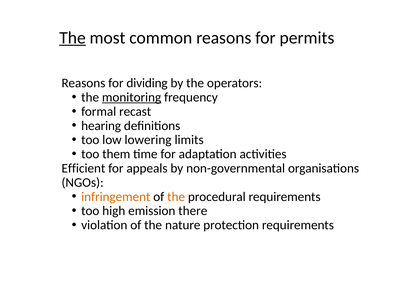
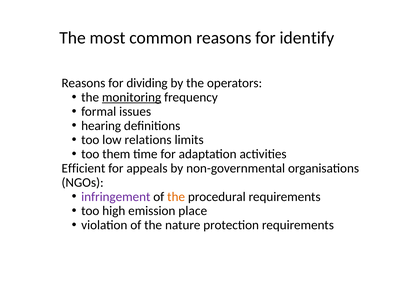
The underline: present -> none (72, 38)
permits: permits -> identify (307, 38)
recast: recast -> issues (135, 111)
lowering: lowering -> relations (148, 140)
infringement colour: orange -> purple (116, 196)
there: there -> place (193, 211)
